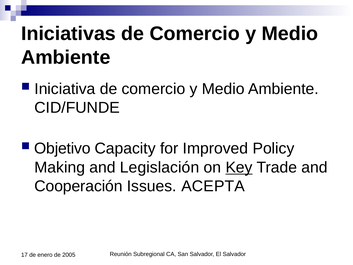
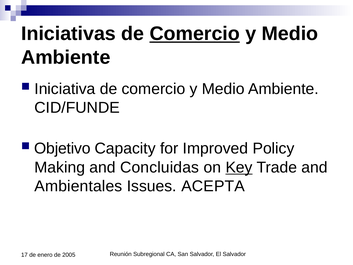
Comercio underline: none -> present (195, 34)
Legislación: Legislación -> Concluidas (160, 167)
Cooperación: Cooperación -> Ambientales (78, 186)
